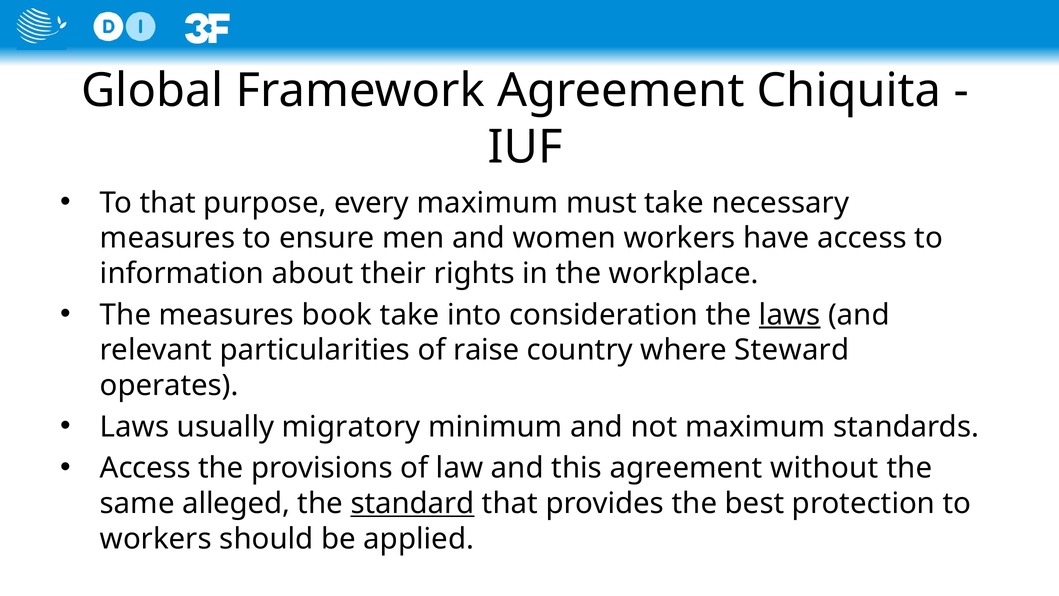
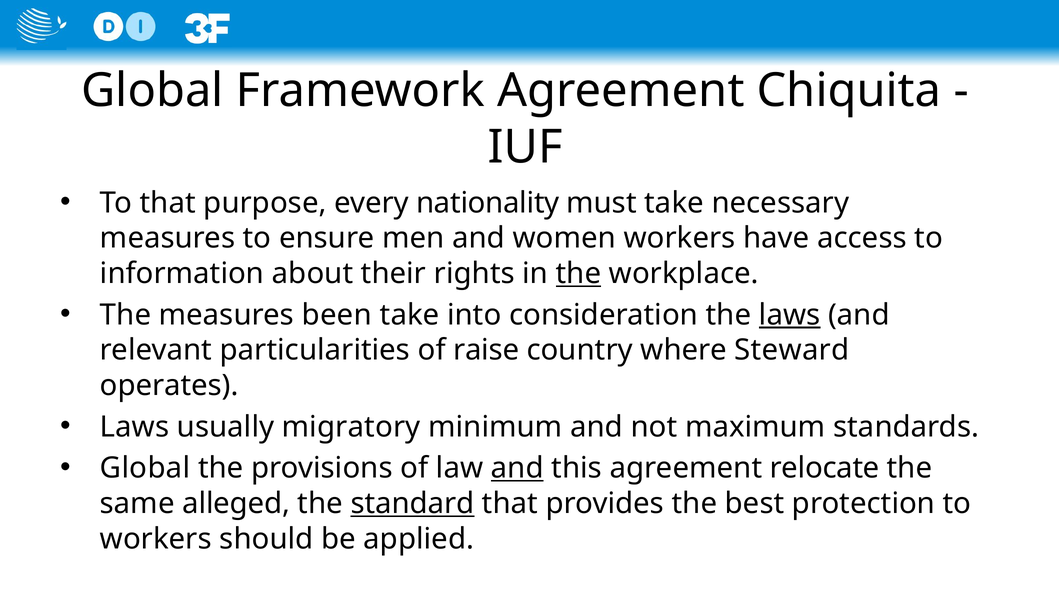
every maximum: maximum -> nationality (488, 203)
the underline: none -> present (579, 274)
book: book -> been (337, 315)
Access: Access -> Global (145, 468)
and underline: none -> present (517, 468)
without: without -> relocate (825, 468)
